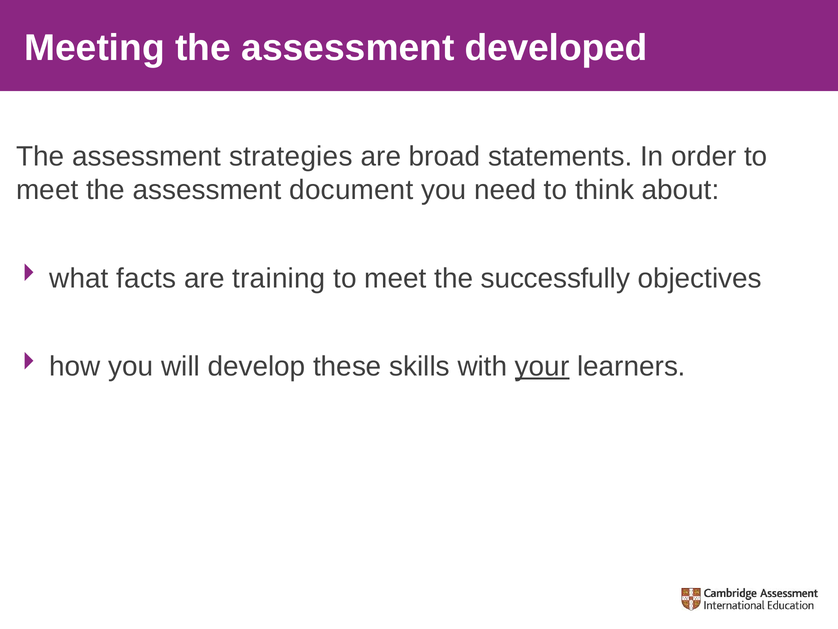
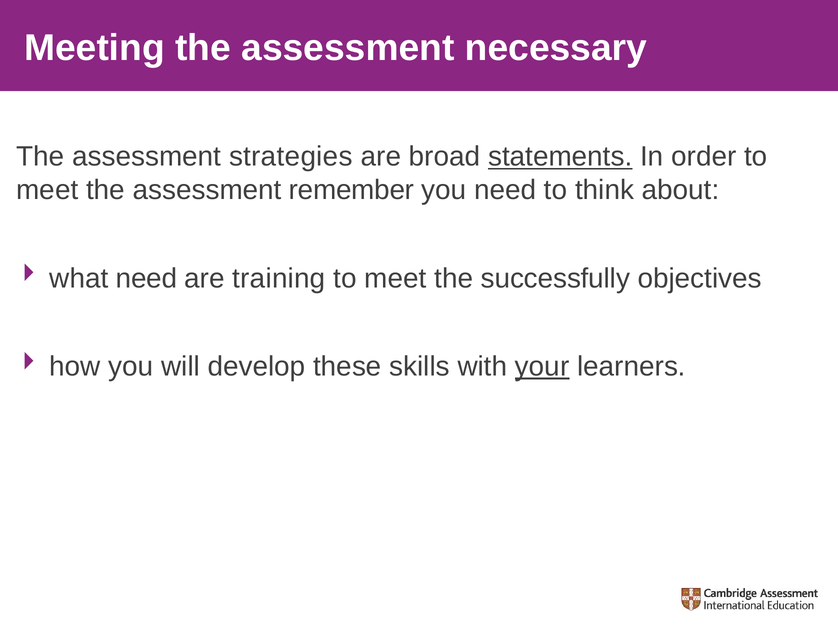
developed: developed -> necessary (556, 48)
statements underline: none -> present (560, 157)
document: document -> remember (352, 190)
what facts: facts -> need (147, 278)
